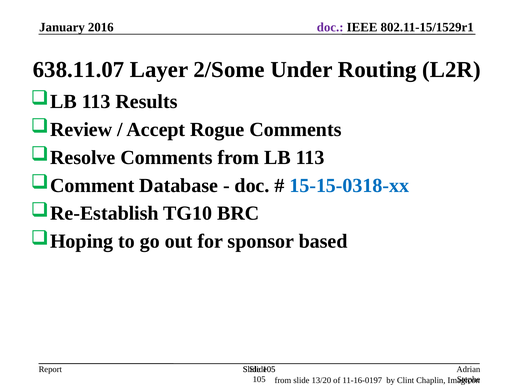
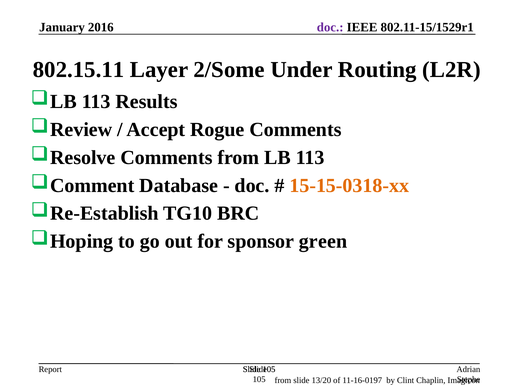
638.11.07: 638.11.07 -> 802.15.11 (79, 70)
15-15-0318-xx colour: blue -> orange (349, 186)
based: based -> green (323, 242)
